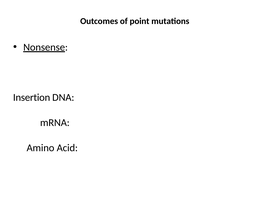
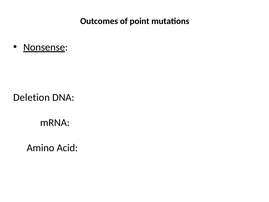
Insertion: Insertion -> Deletion (31, 97)
